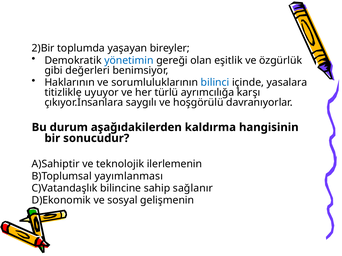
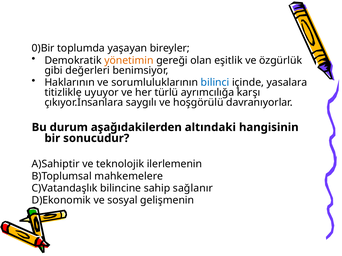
2)Bir: 2)Bir -> 0)Bir (43, 48)
yönetimin colour: blue -> orange (129, 60)
kaldırma: kaldırma -> altındaki (210, 128)
yayımlanması: yayımlanması -> mahkemelere (129, 176)
